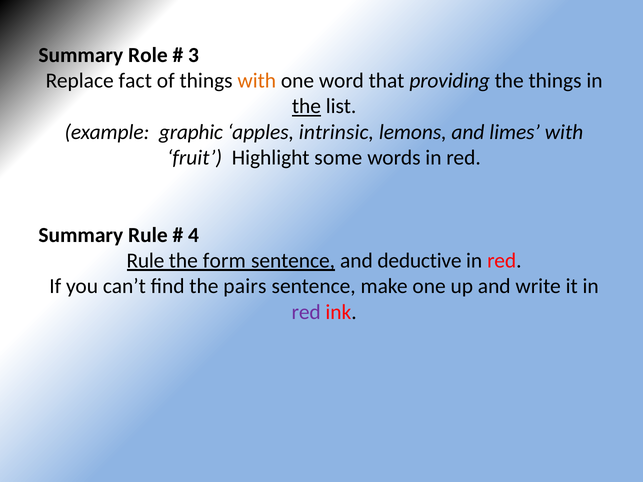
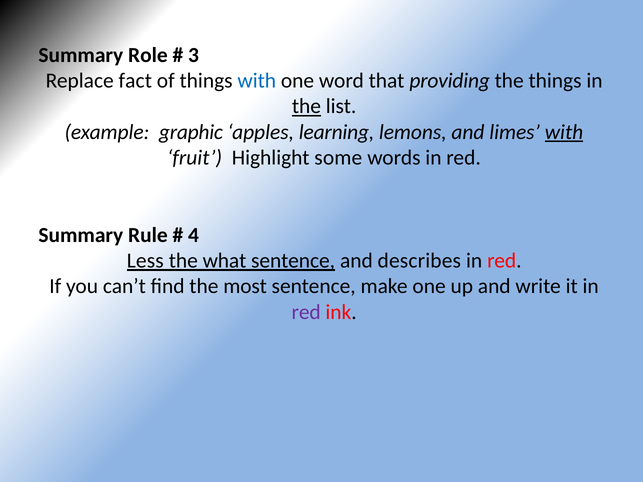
with colour: orange -> blue (257, 81)
intrinsic: intrinsic -> learning (337, 132)
with underline: none -> present (564, 132)
Rule: Rule -> Less (145, 261)
form: form -> what (224, 261)
deductive: deductive -> describes (419, 261)
pairs: pairs -> most (245, 287)
